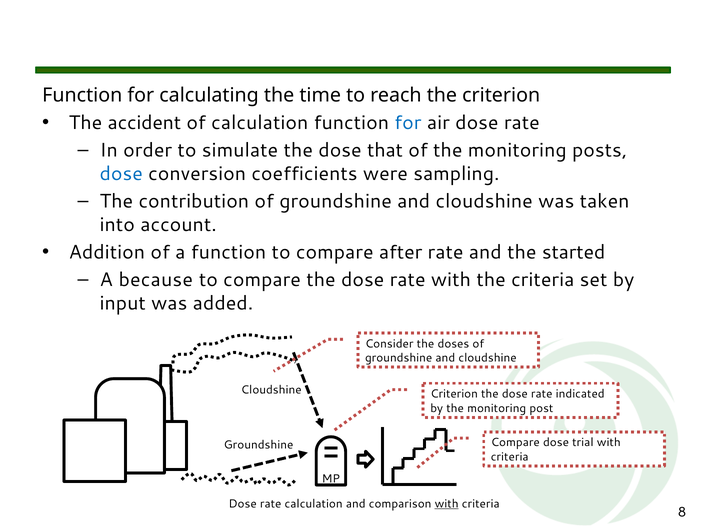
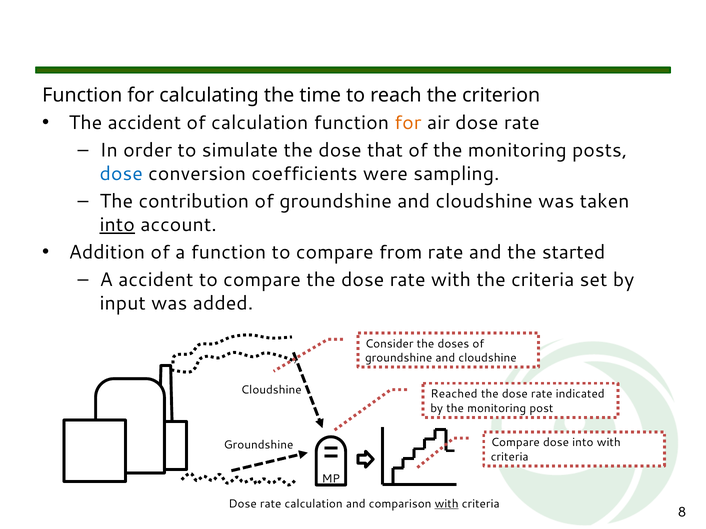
for colour: blue -> orange (408, 123)
into underline: none -> present (117, 225)
after: after -> from (401, 253)
A because: because -> accident (156, 280)
Criterion: Criterion -> Reached (454, 394)
dose trial: trial -> into (583, 443)
